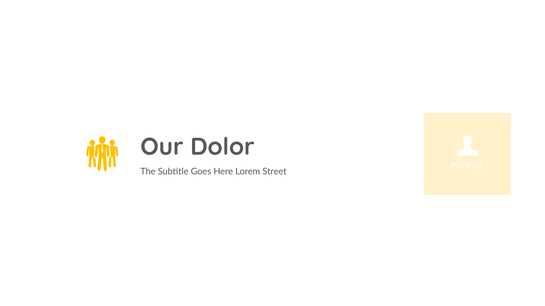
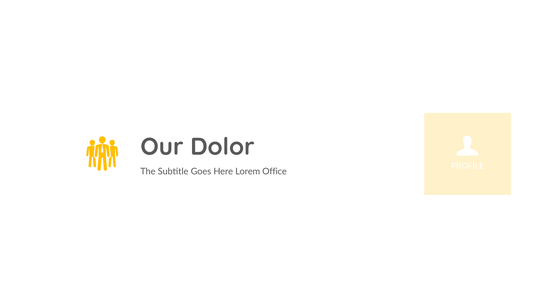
Street: Street -> Office (274, 172)
